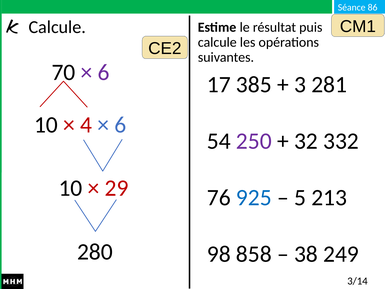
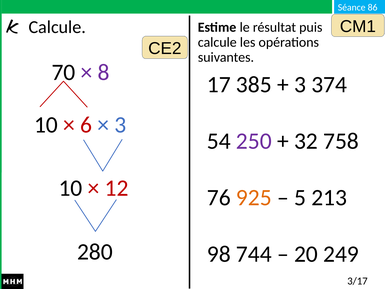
6: 6 -> 8 (104, 72)
281: 281 -> 374 (329, 85)
4: 4 -> 6 (86, 125)
6: 6 -> 3 (120, 125)
332: 332 -> 758 (341, 141)
29: 29 -> 12 (117, 188)
925 colour: blue -> orange (254, 198)
858: 858 -> 744 (254, 254)
38: 38 -> 20 (306, 254)
3/14: 3/14 -> 3/17 (357, 281)
